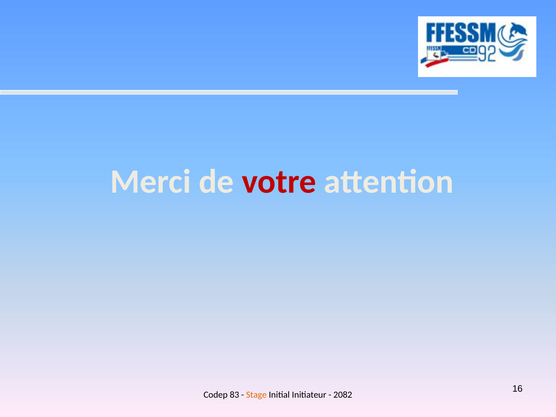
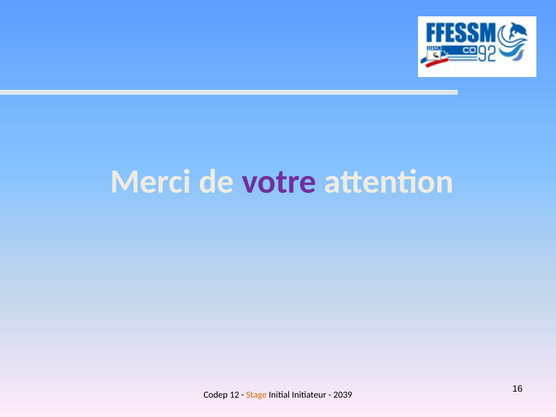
votre colour: red -> purple (279, 181)
83: 83 -> 12 (234, 395)
2082: 2082 -> 2039 (343, 395)
